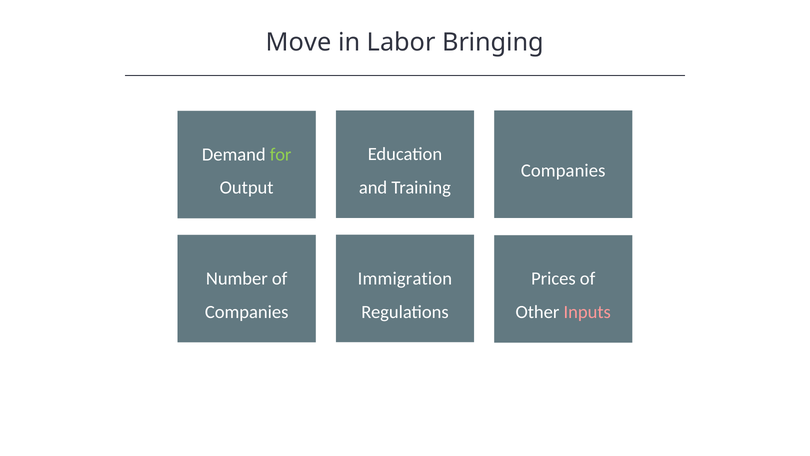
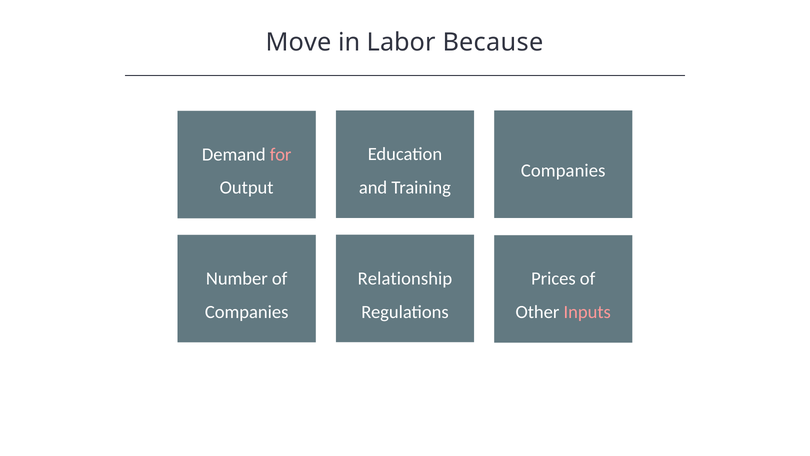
Bringing: Bringing -> Because (493, 42)
for colour: light green -> pink (281, 154)
Immigration: Immigration -> Relationship (405, 278)
